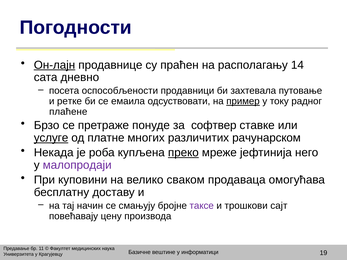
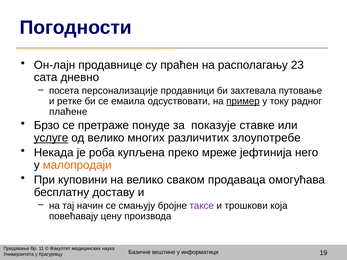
Он-лајн underline: present -> none (55, 65)
14: 14 -> 23 (297, 65)
оспособљености: оспособљености -> персонализације (120, 91)
софтвер: софтвер -> показује (214, 125)
од платне: платне -> велико (106, 138)
рачунарском: рачунарском -> злоупотребе (266, 138)
преко underline: present -> none (183, 153)
малопродаји colour: purple -> orange (77, 165)
сајт: сајт -> која (279, 206)
